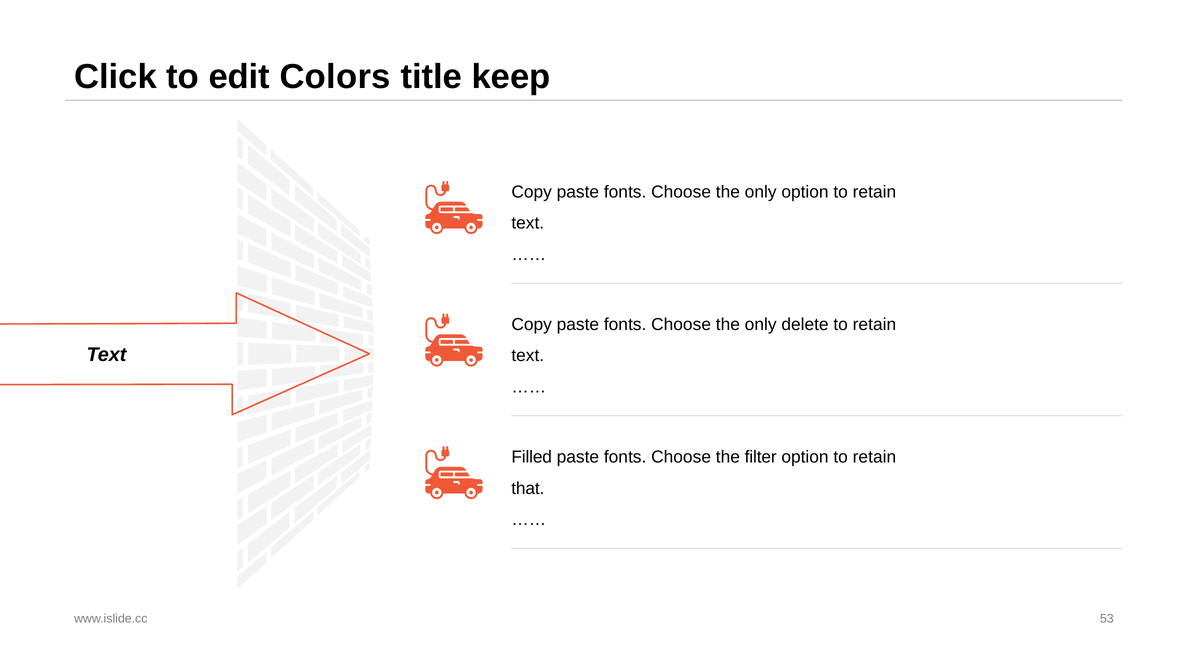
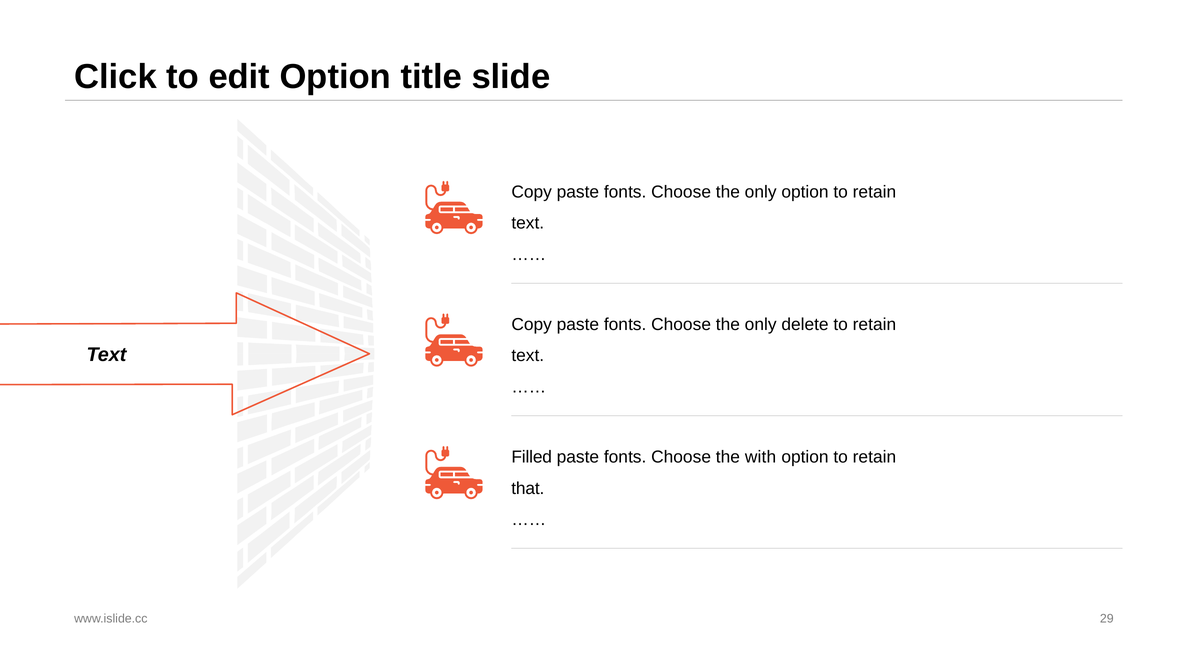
edit Colors: Colors -> Option (335, 77)
keep: keep -> slide (511, 77)
filter: filter -> with (761, 457)
53: 53 -> 29 (1107, 619)
